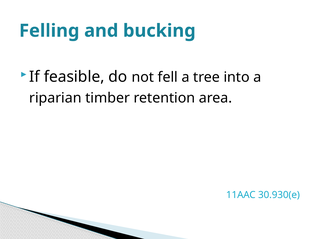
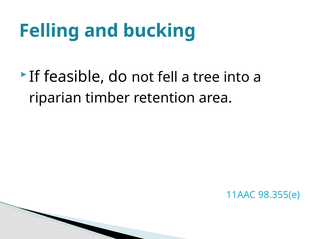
30.930(e: 30.930(e -> 98.355(e (279, 195)
